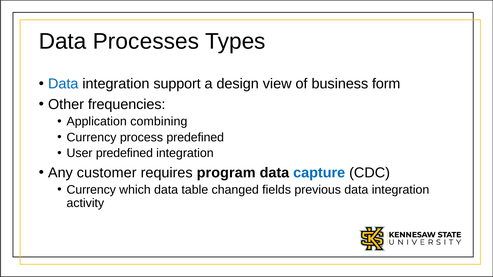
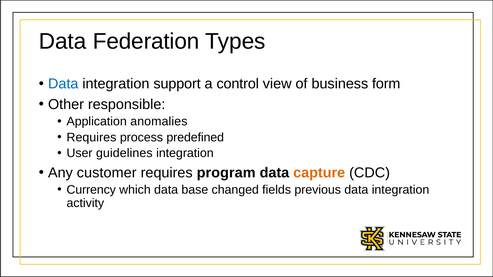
Processes: Processes -> Federation (146, 41)
design: design -> control (238, 84)
frequencies: frequencies -> responsible (127, 105)
combining: combining -> anomalies (159, 122)
Currency: Currency -> Requires (91, 138)
User predefined: predefined -> guidelines (124, 153)
capture colour: blue -> orange (319, 173)
table: table -> base (195, 190)
